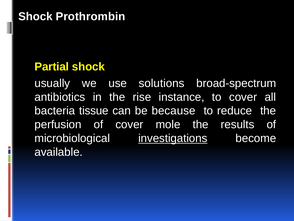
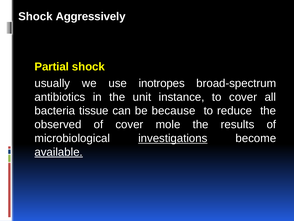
Prothrombin: Prothrombin -> Aggressively (91, 16)
solutions: solutions -> inotropes (162, 83)
rise: rise -> unit (142, 97)
perfusion: perfusion -> observed (58, 124)
available underline: none -> present (59, 152)
